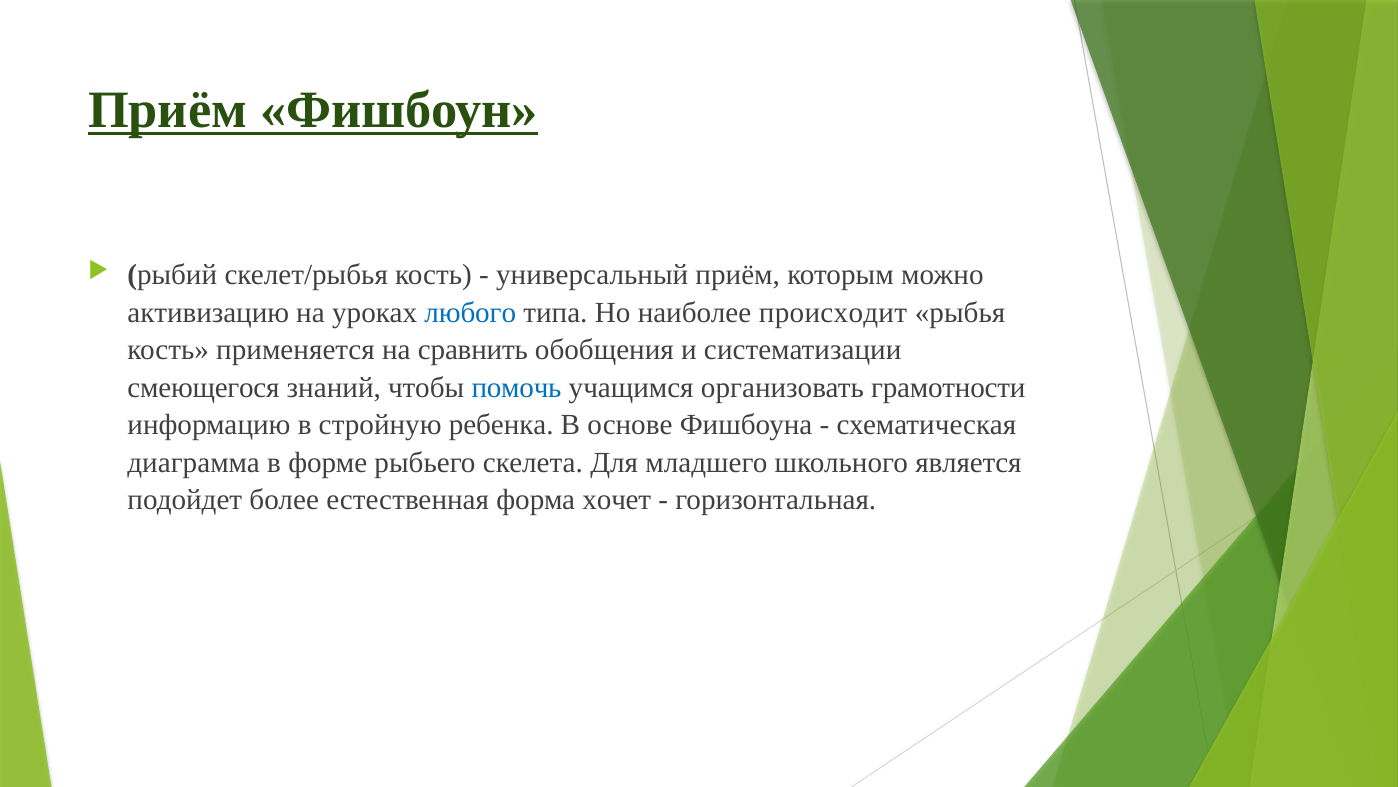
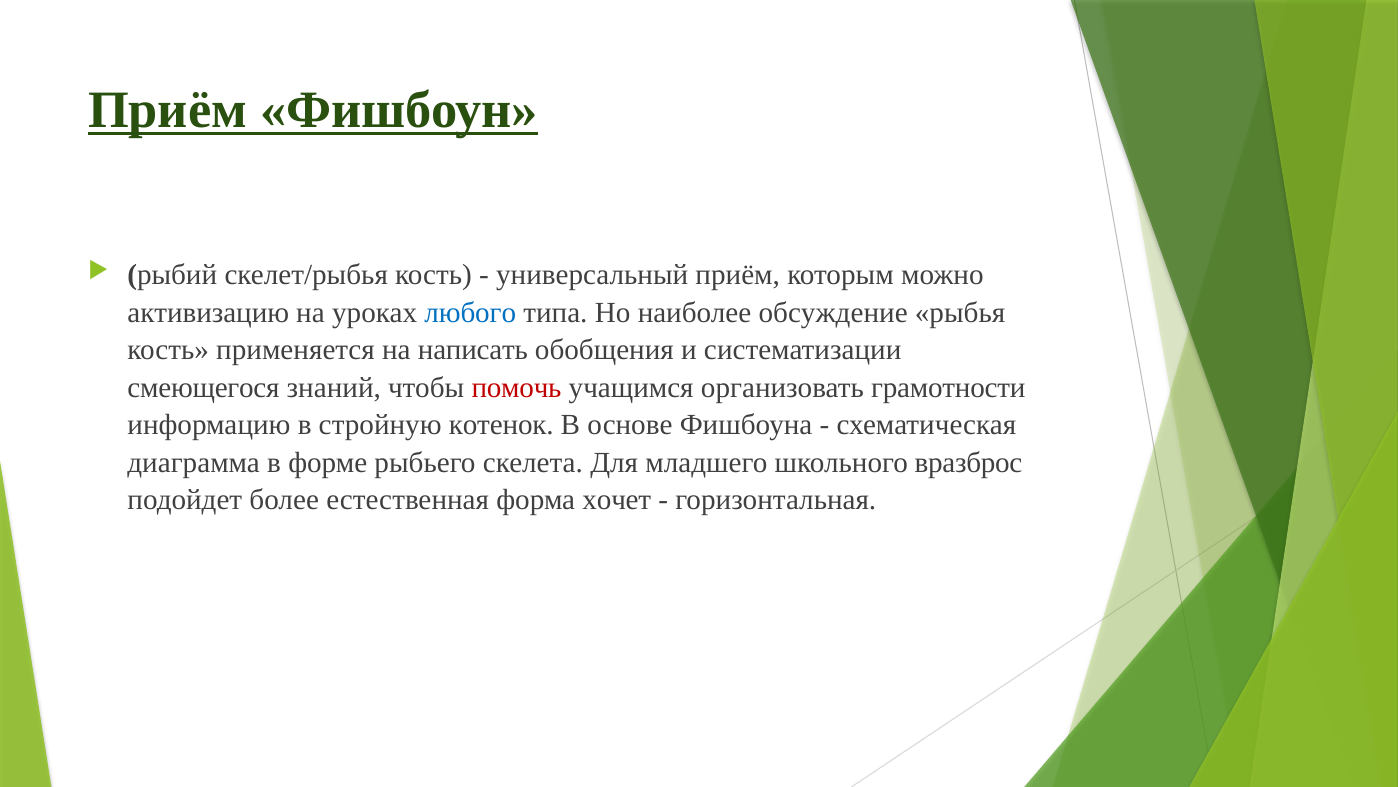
происходит: происходит -> обсуждение (833, 312)
сравнить: сравнить -> написать (473, 350)
помочь colour: blue -> red (517, 387)
ребенка: ребенка -> котенок (501, 425)
является: является -> вразброс (968, 462)
